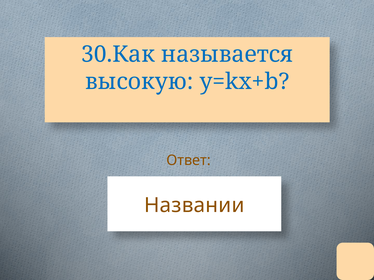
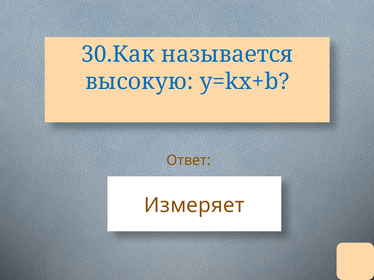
Названии: Названии -> Измеряет (194, 206)
